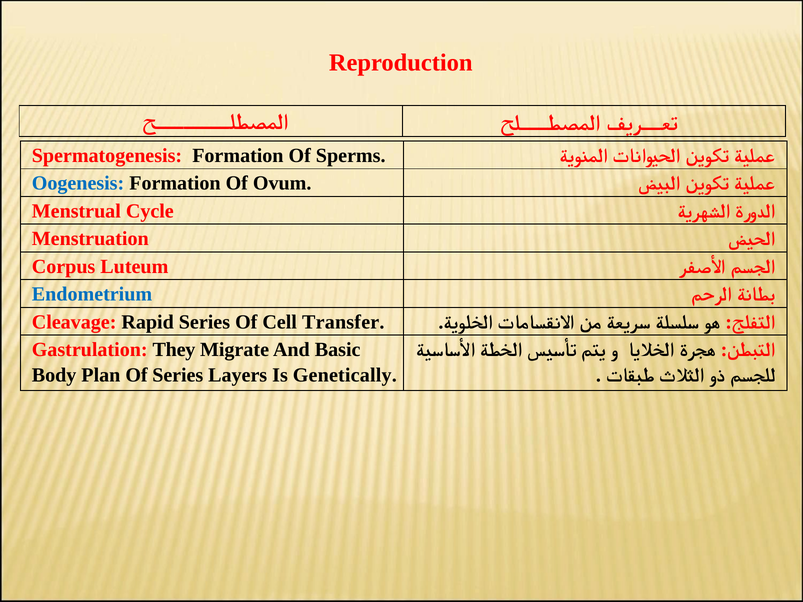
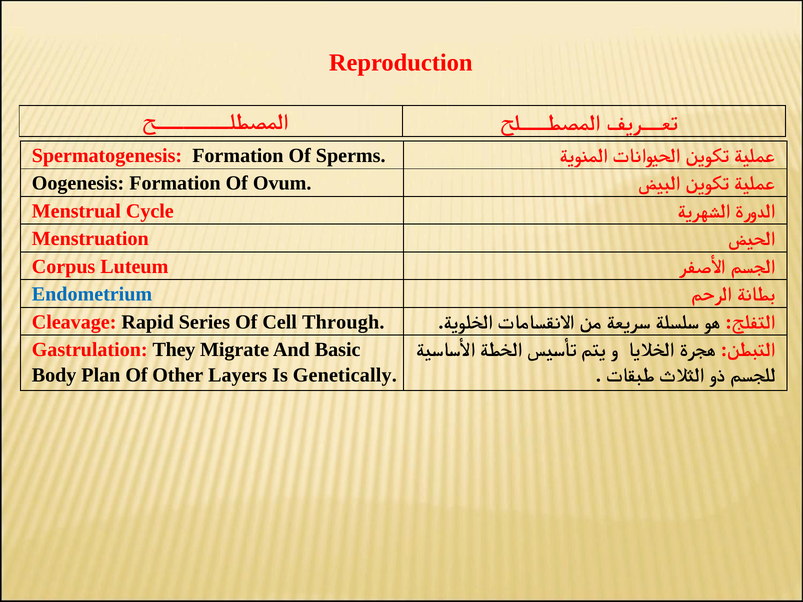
Oogenesis colour: blue -> black (78, 183)
Transfer: Transfer -> Through (343, 322)
Of Series: Series -> Other (178, 375)
